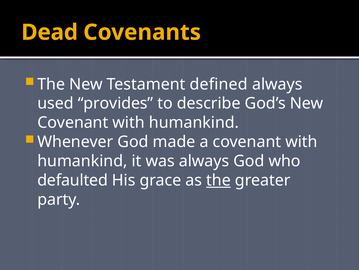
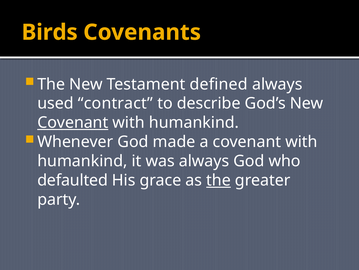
Dead: Dead -> Birds (50, 32)
provides: provides -> contract (115, 103)
Covenant underline: none -> present (73, 122)
